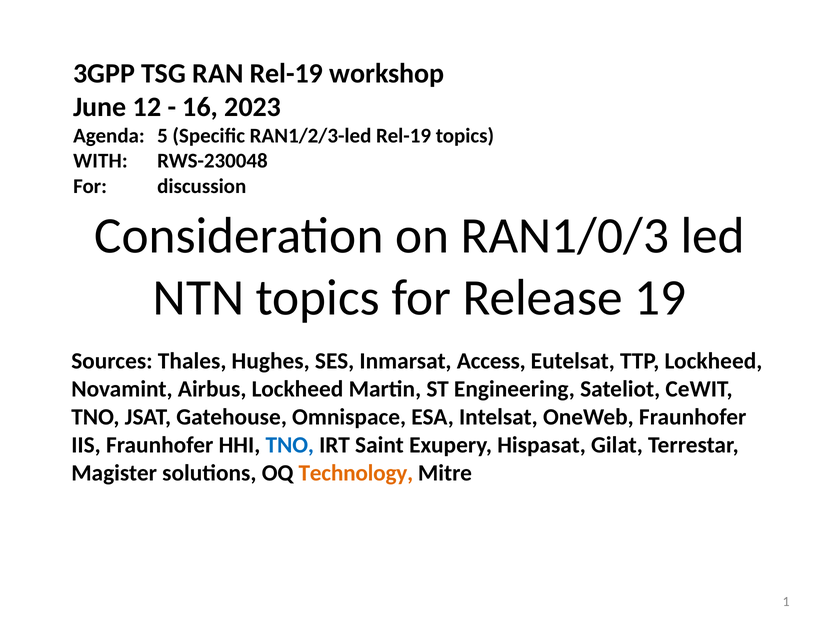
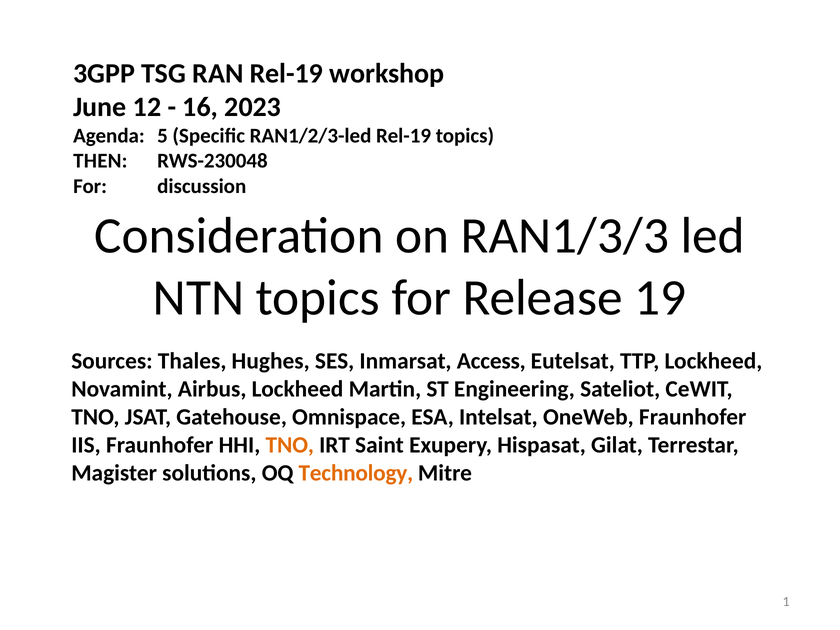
WITH: WITH -> THEN (100, 161)
RAN1/0/3: RAN1/0/3 -> RAN1/3/3 (565, 236)
TNO colour: blue -> orange (290, 445)
